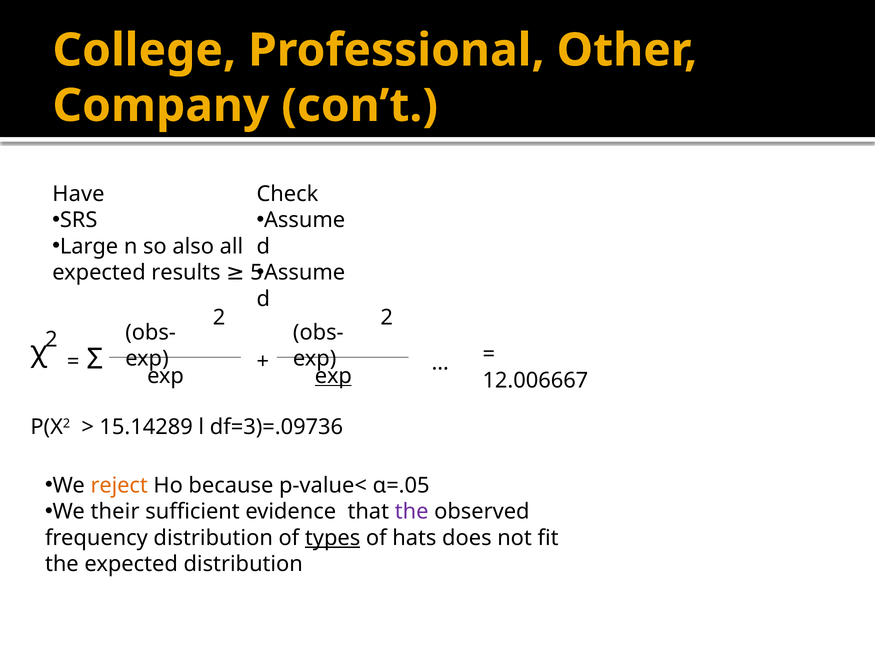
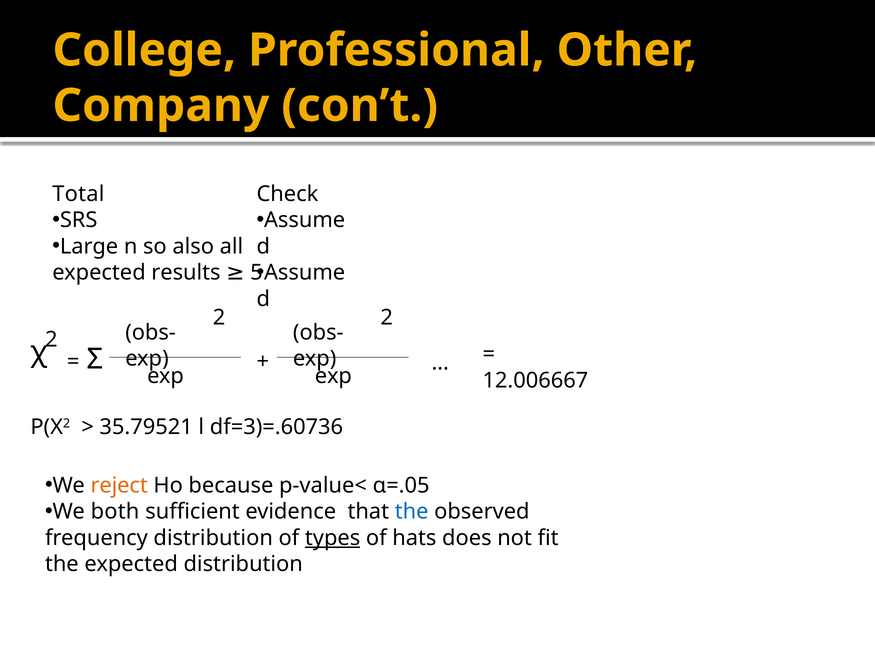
Have: Have -> Total (78, 194)
exp underline: present -> none (333, 376)
15.14289: 15.14289 -> 35.79521 (146, 427)
df=3)=.09736: df=3)=.09736 -> df=3)=.60736 (276, 427)
their: their -> both (115, 512)
the colour: purple -> blue (412, 512)
